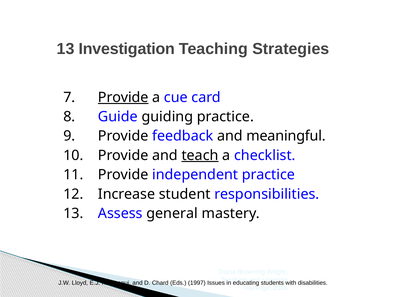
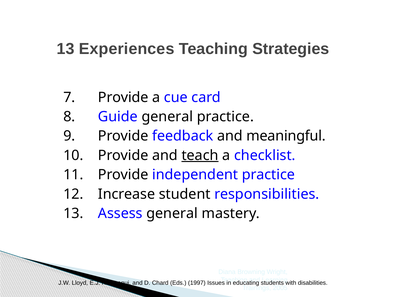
Investigation: Investigation -> Experiences (127, 49)
Provide underline: present -> none (123, 97)
Guide guiding: guiding -> general (167, 117)
